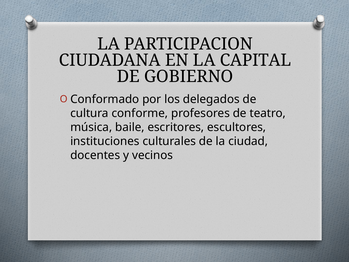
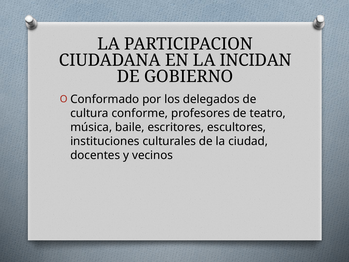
CAPITAL: CAPITAL -> INCIDAN (256, 60)
